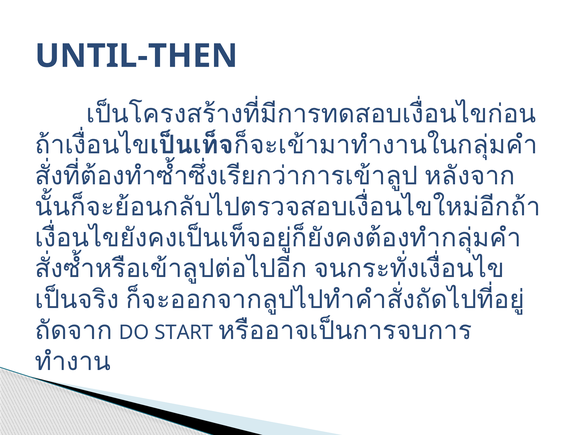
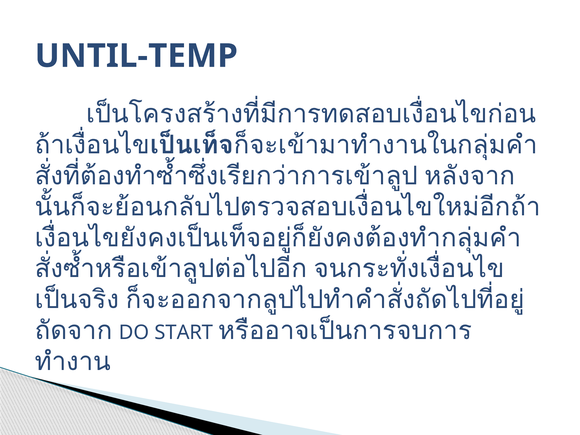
UNTIL-THEN: UNTIL-THEN -> UNTIL-TEMP (136, 56)
